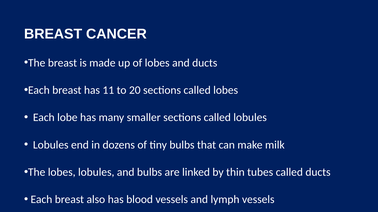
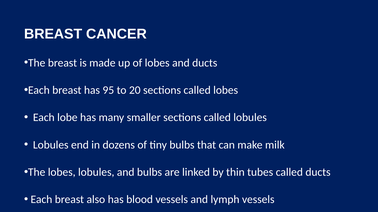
11: 11 -> 95 (108, 90)
